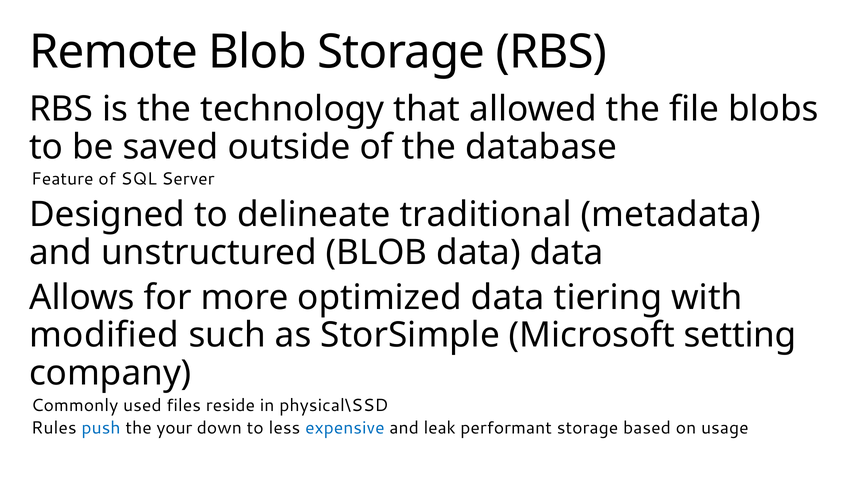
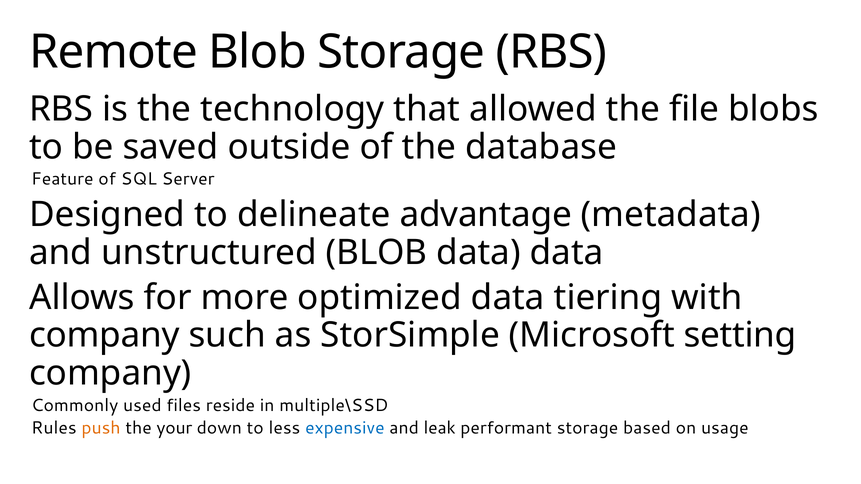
traditional: traditional -> advantage (486, 215)
modified: modified -> company (104, 336)
physical\SSD: physical\SSD -> multiple\SSD (334, 406)
push colour: blue -> orange (101, 428)
